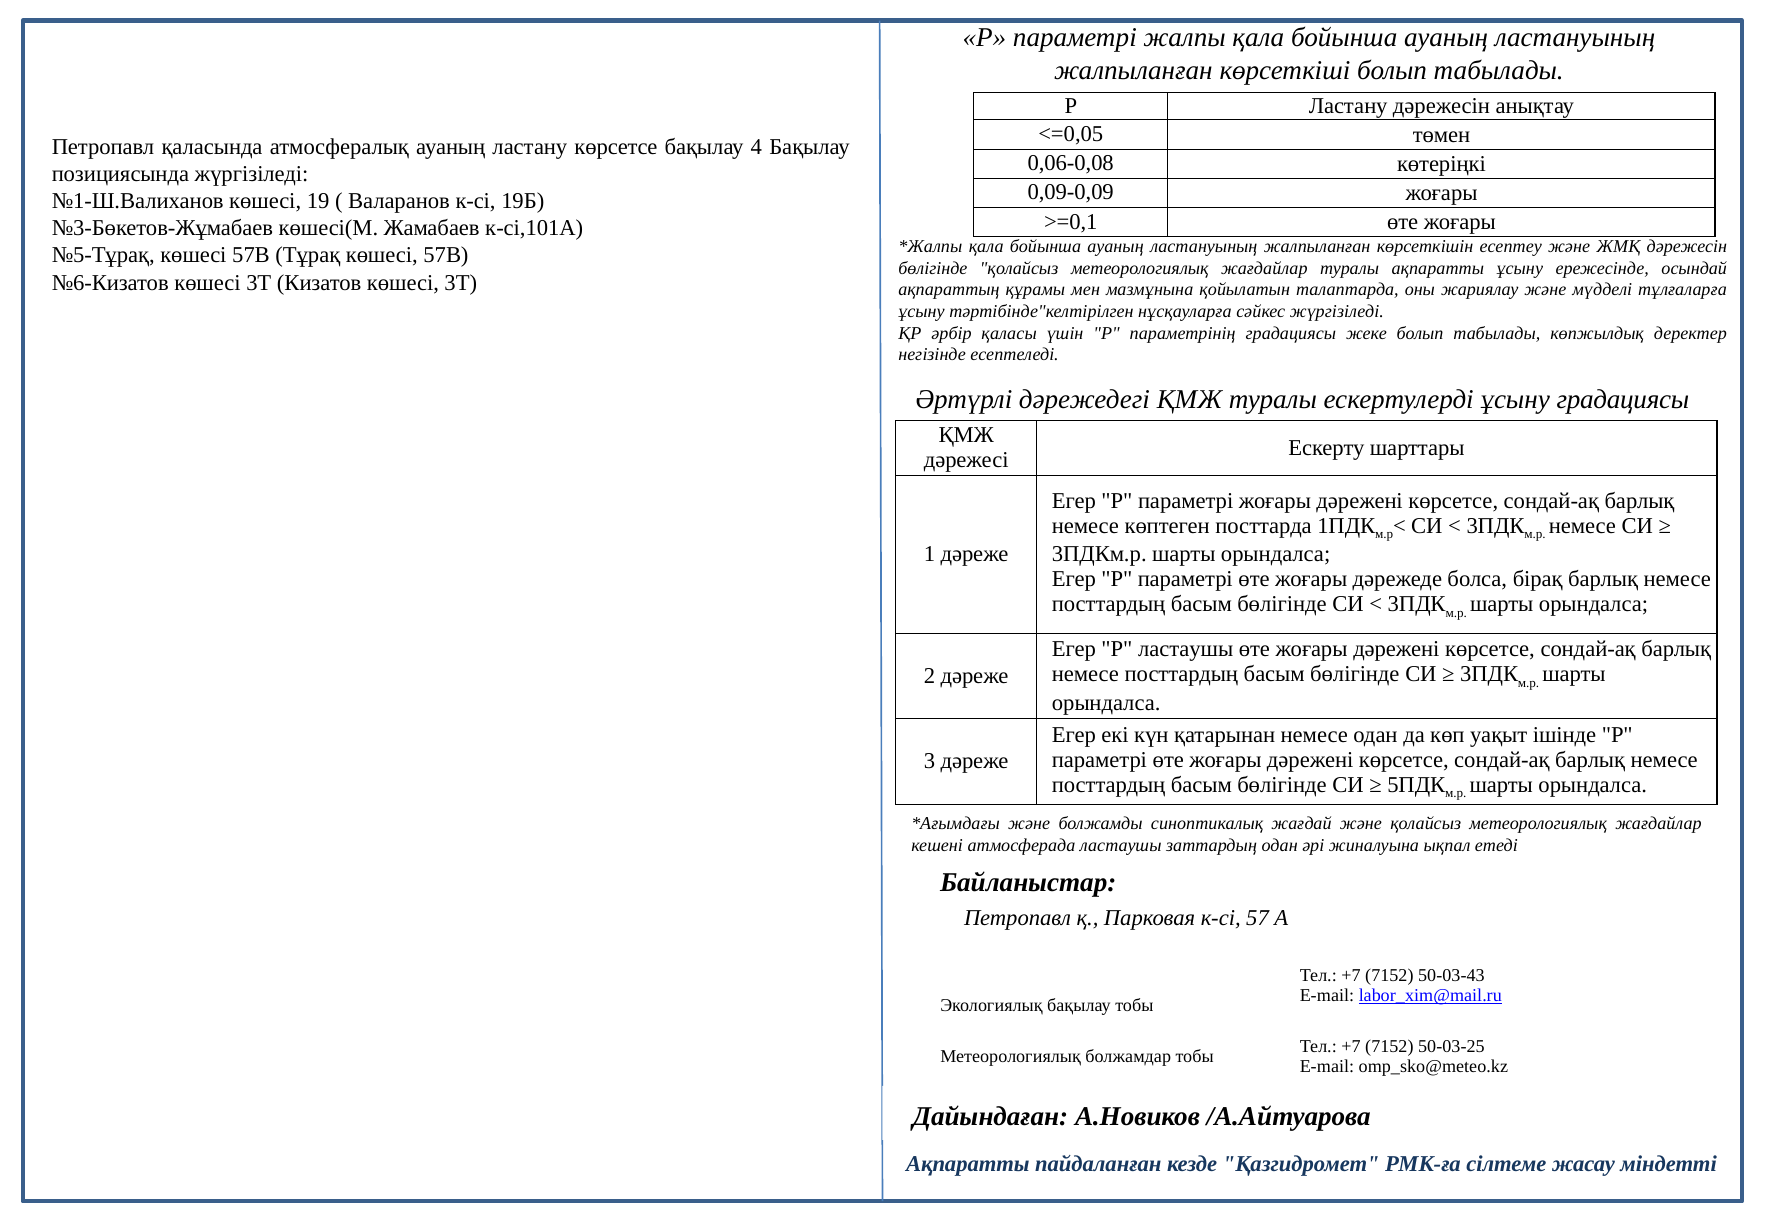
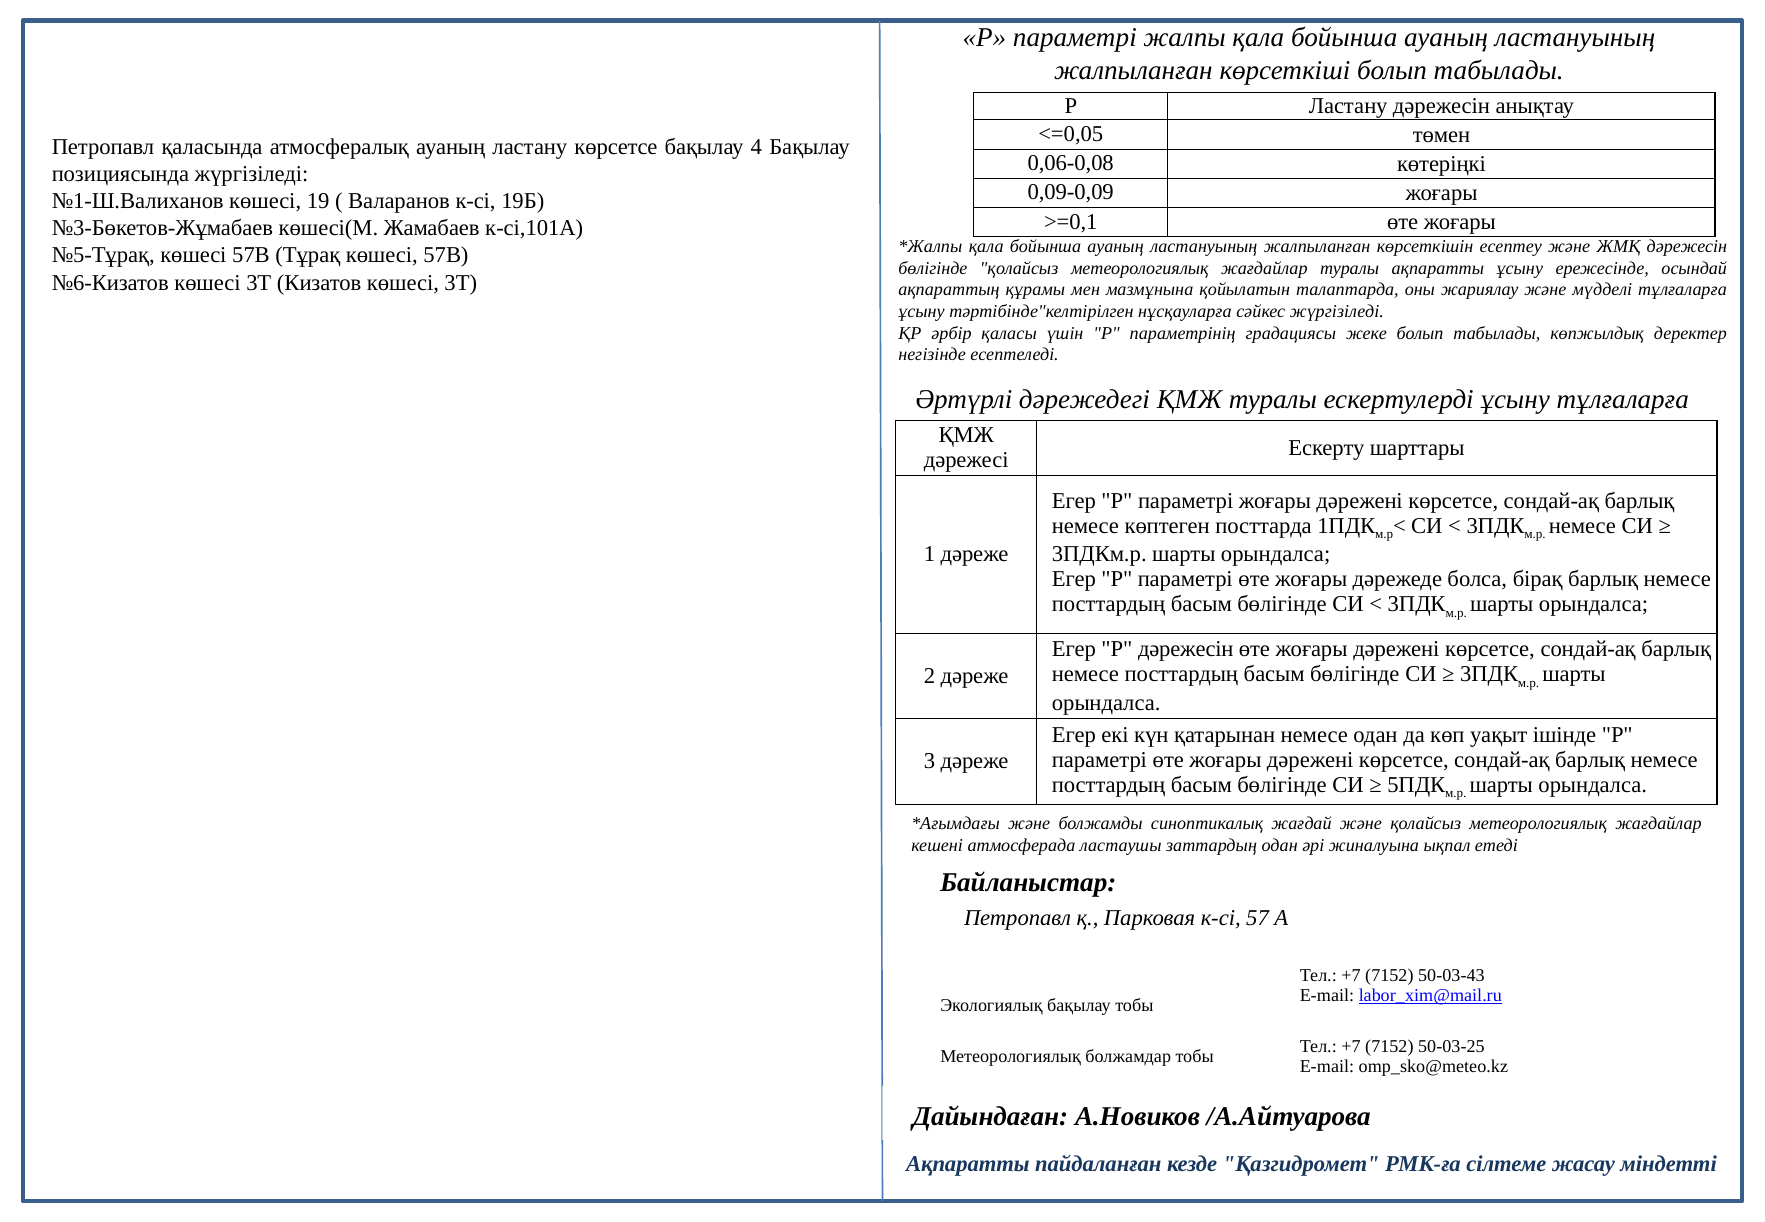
ұсыну градациясы: градациясы -> тұлғаларға (1623, 399)
Р ластаушы: ластаушы -> дәрежесін (1186, 649)
